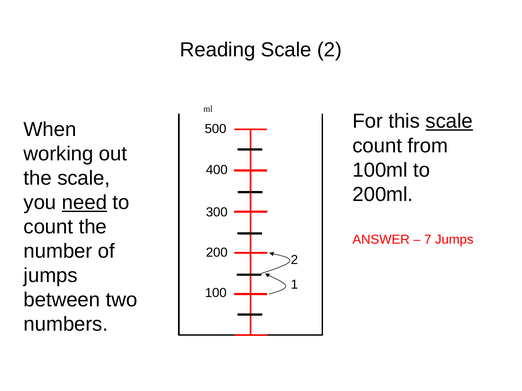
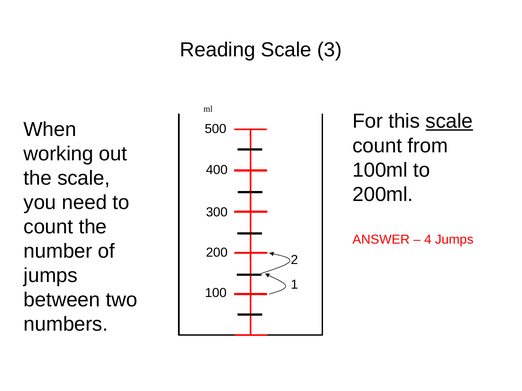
Scale 2: 2 -> 3 (330, 50)
need underline: present -> none (84, 203)
7: 7 -> 4 (428, 240)
